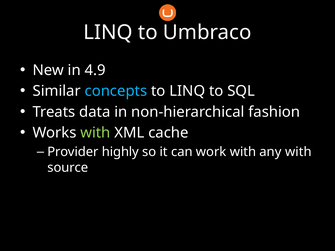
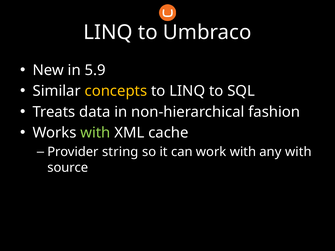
4.9: 4.9 -> 5.9 (95, 70)
concepts colour: light blue -> yellow (116, 91)
highly: highly -> string (120, 152)
